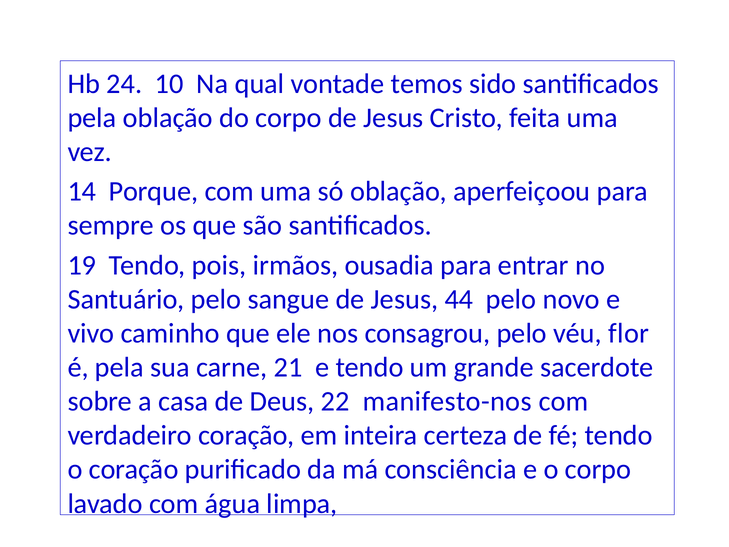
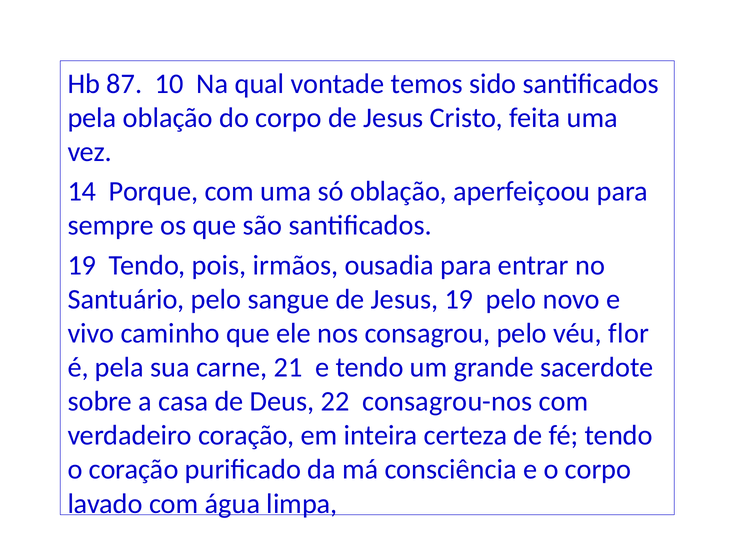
24: 24 -> 87 (124, 84)
Jesus 44: 44 -> 19 (459, 299)
manifesto-nos: manifesto-nos -> consagrou-nos (447, 401)
